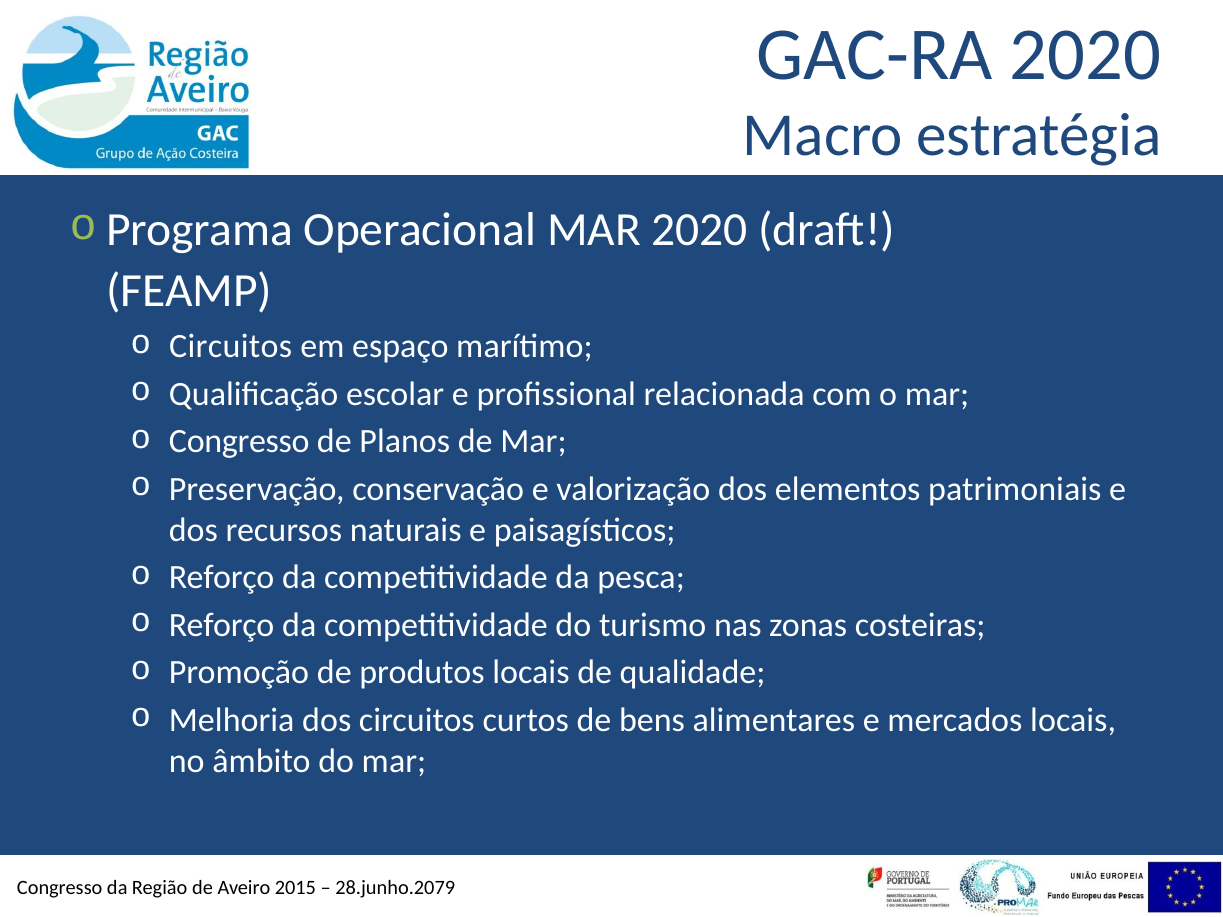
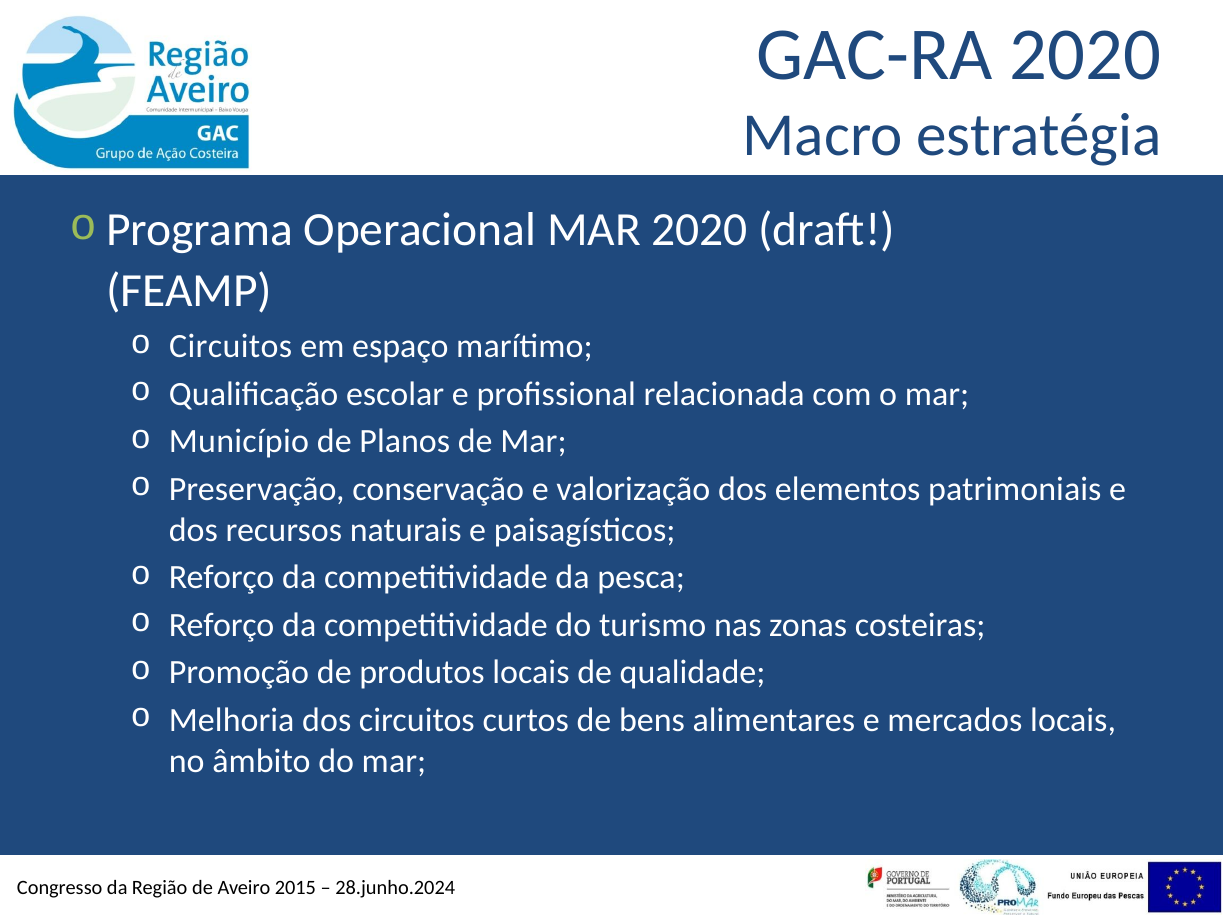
o Congresso: Congresso -> Município (239, 442)
28.junho.2079: 28.junho.2079 -> 28.junho.2024 (395, 888)
